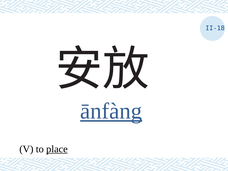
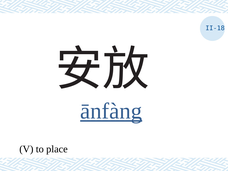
place underline: present -> none (57, 149)
